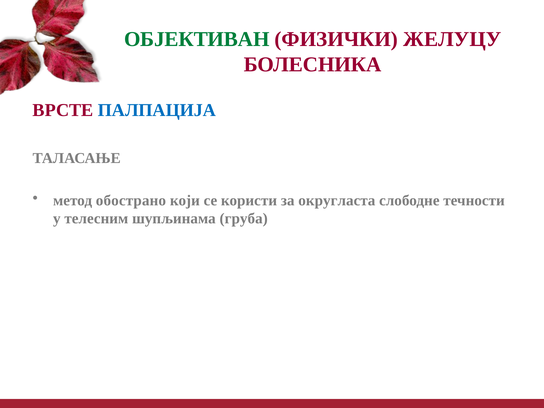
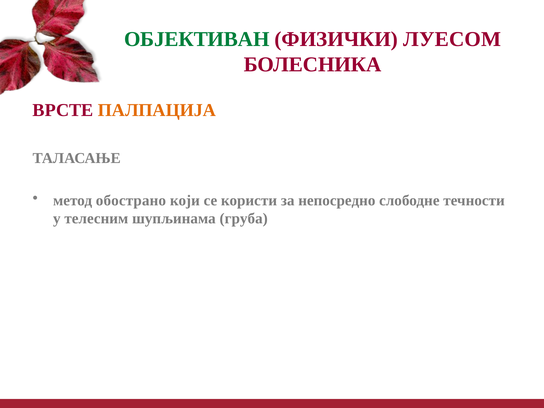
ЖЕЛУЦУ: ЖЕЛУЦУ -> ЛУЕСОМ (452, 39)
ПАЛПАЦИЈА colour: blue -> orange (157, 110)
округласта: округласта -> непосредно (337, 201)
